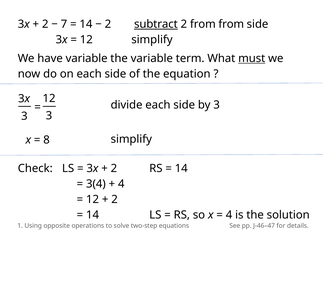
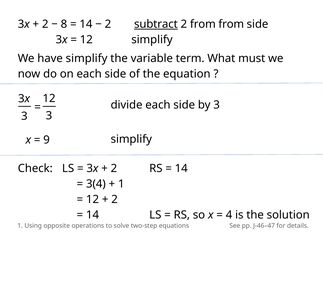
7: 7 -> 8 (64, 24)
have variable: variable -> simplify (87, 58)
must underline: present -> none (252, 58)
8: 8 -> 9 (47, 140)
4: 4 -> 1 (121, 184)
